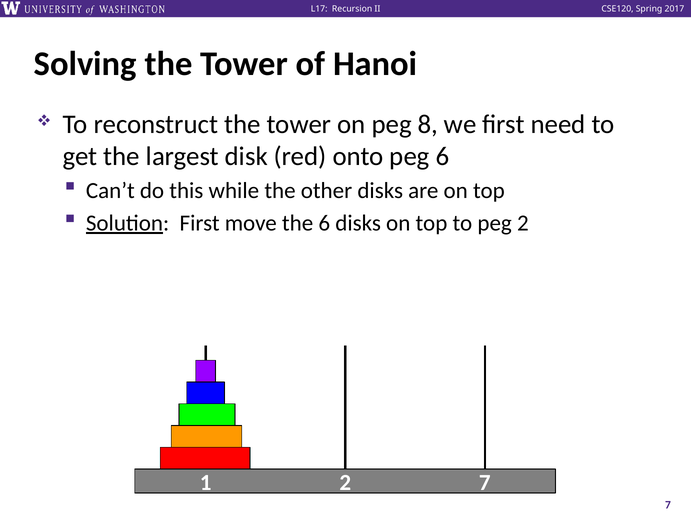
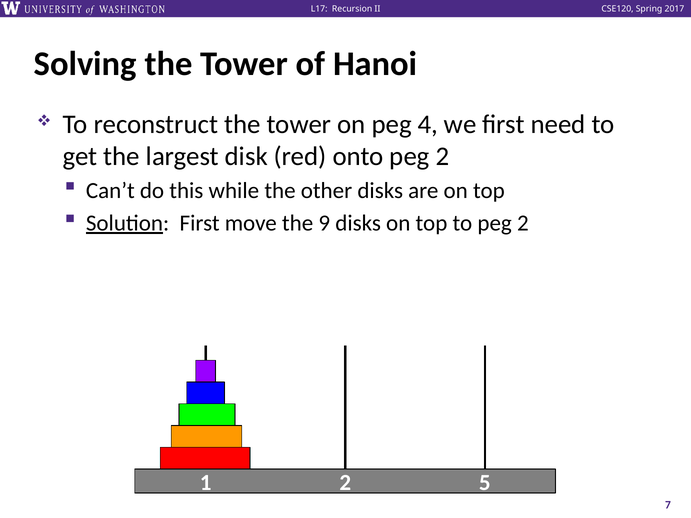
8: 8 -> 4 (428, 124)
onto peg 6: 6 -> 2 (442, 157)
the 6: 6 -> 9 (324, 223)
2 7: 7 -> 5 (485, 483)
